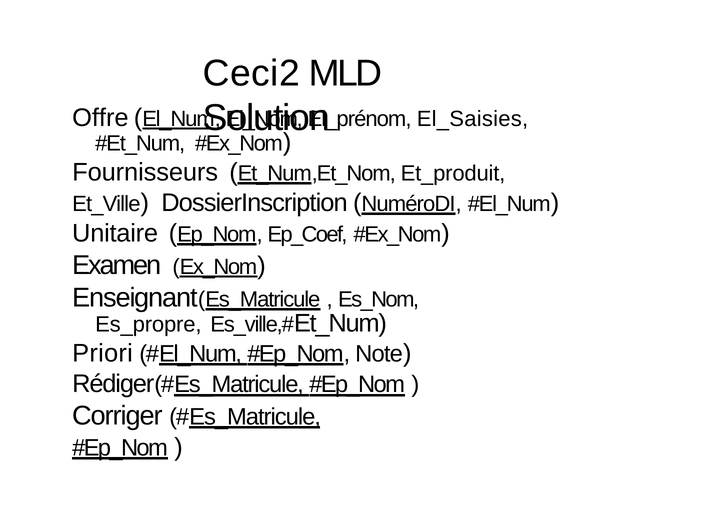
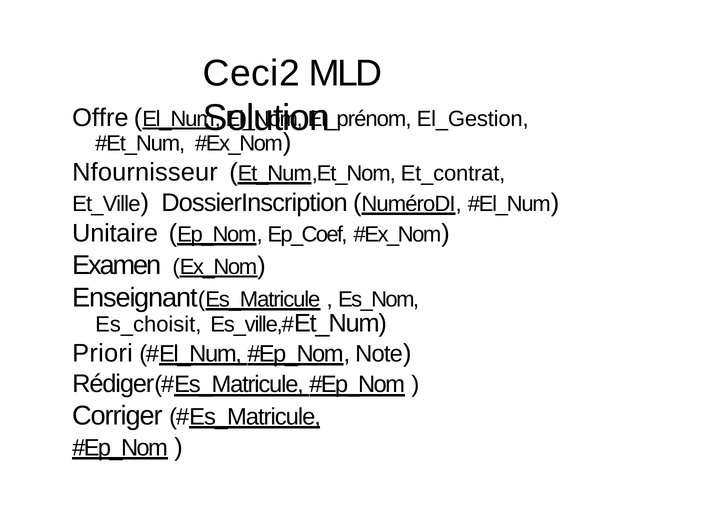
El_Saisies: El_Saisies -> El_Gestion (473, 119)
Fournisseurs: Fournisseurs -> Nfournisseur (145, 173)
Et_produit: Et_produit -> Et_contrat (453, 174)
Es_propre: Es_propre -> Es_choisit (148, 324)
